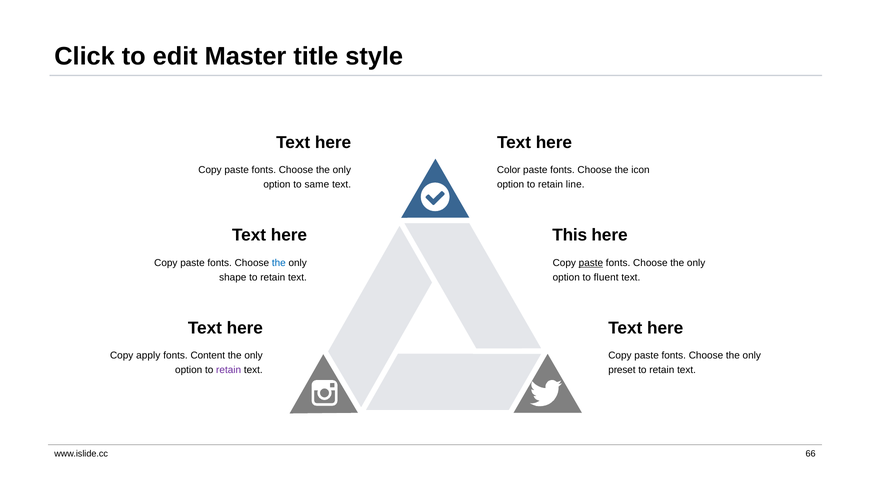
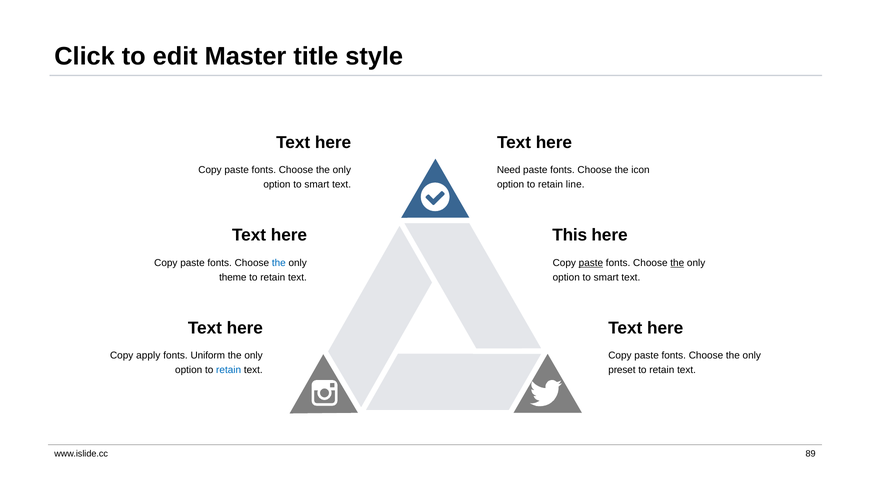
Color: Color -> Need (509, 170)
same: same -> smart (317, 185)
the underline: none -> present (677, 263)
shape: shape -> theme (233, 277)
fluent: fluent -> smart (606, 277)
Content: Content -> Uniform (208, 356)
retain colour: purple -> blue (229, 370)
66: 66 -> 89 (811, 454)
